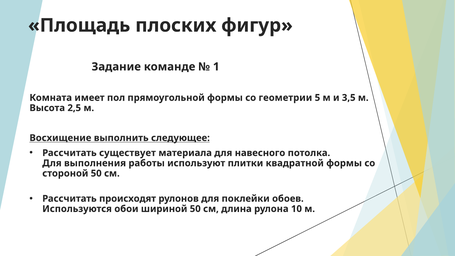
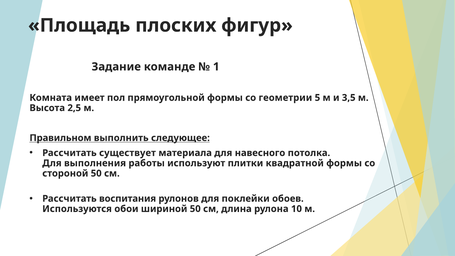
Восхищение: Восхищение -> Правильном (60, 138)
происходят: происходят -> воспитания (128, 199)
